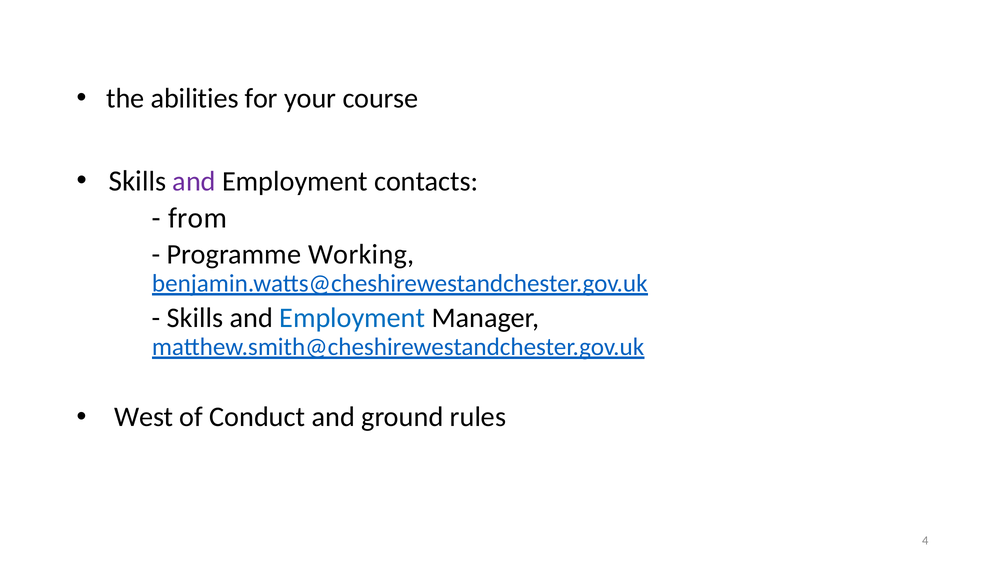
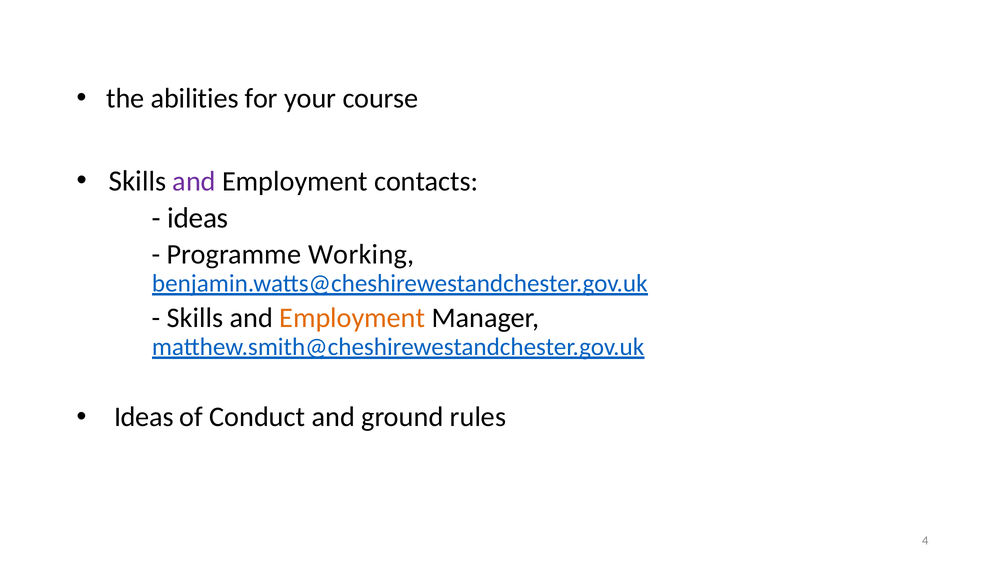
from: from -> ideas (198, 218)
Employment colour: blue -> orange (352, 317)
West: West -> Ideas (144, 417)
